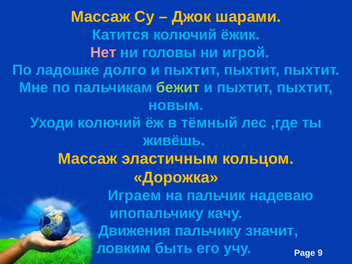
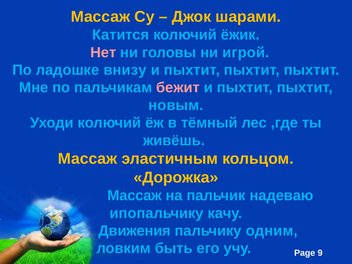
долго: долго -> внизу (125, 70)
бежит colour: light green -> pink (178, 88)
Играем: Играем -> Массаж (135, 196)
значит: значит -> одним (272, 231)
